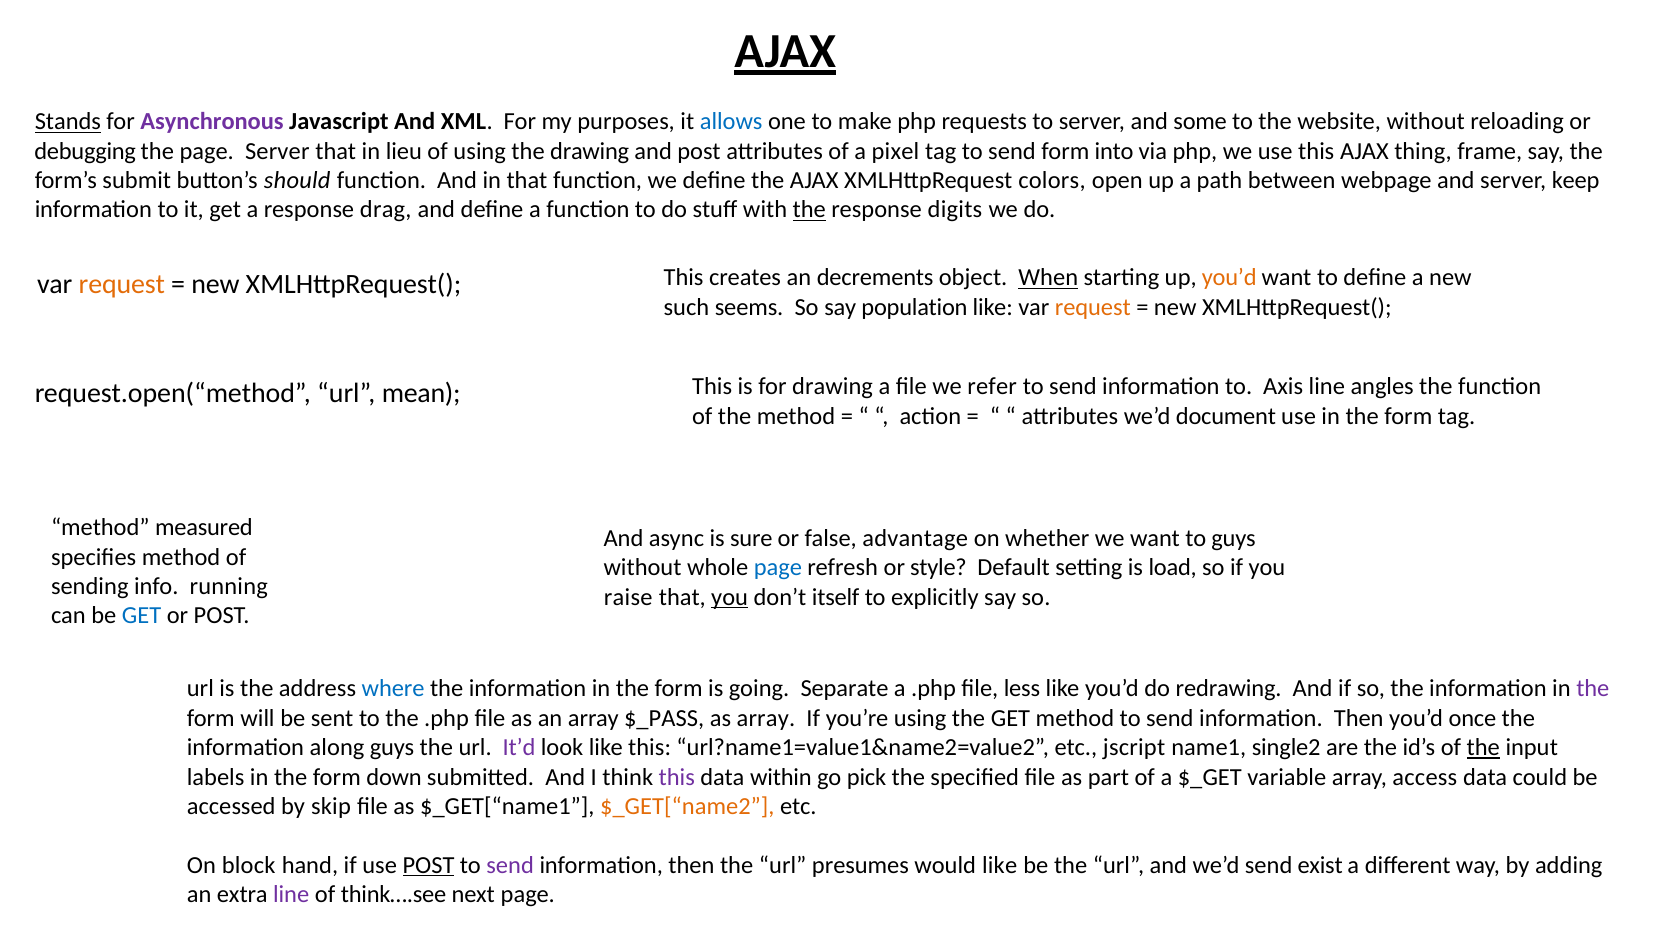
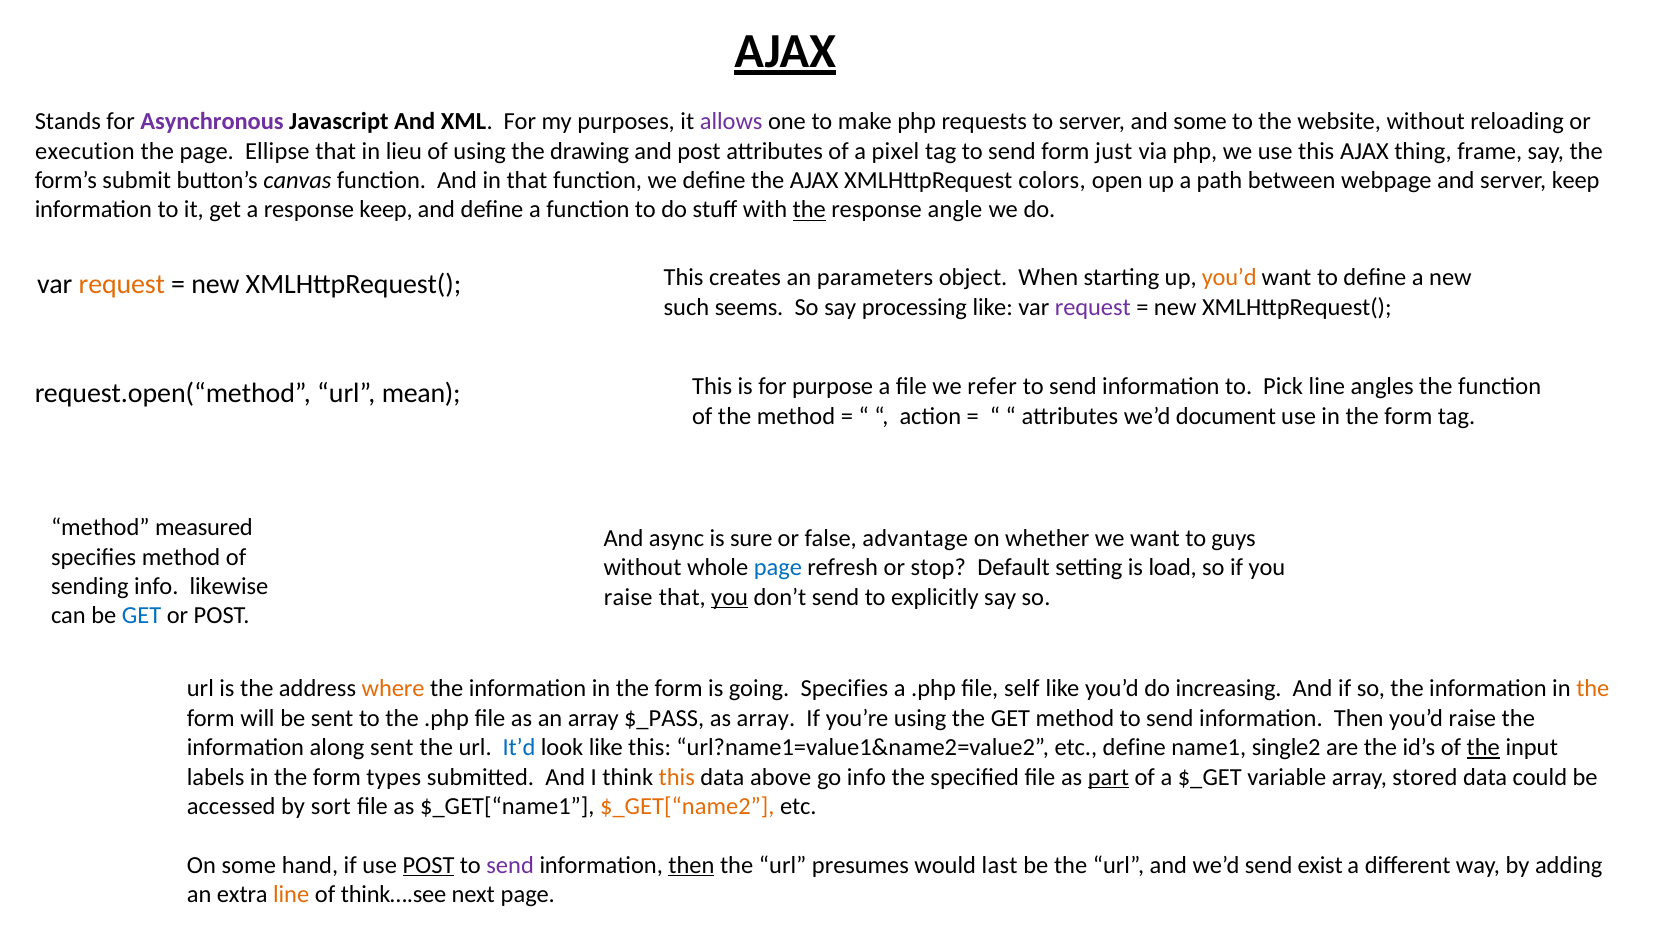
Stands underline: present -> none (68, 122)
allows colour: blue -> purple (731, 122)
debugging: debugging -> execution (85, 151)
page Server: Server -> Ellipse (277, 151)
into: into -> just (1114, 151)
should: should -> canvas (297, 181)
response drag: drag -> keep (386, 210)
digits: digits -> angle (955, 210)
decrements: decrements -> parameters (875, 278)
When underline: present -> none (1048, 278)
population: population -> processing (914, 307)
request colour: orange -> purple (1093, 307)
for drawing: drawing -> purpose (833, 387)
Axis: Axis -> Pick (1283, 387)
style: style -> stop (938, 568)
running: running -> likewise (229, 587)
don’t itself: itself -> send (836, 597)
where colour: blue -> orange (393, 689)
going Separate: Separate -> Specifies (844, 689)
less: less -> self (1022, 689)
redrawing: redrawing -> increasing (1229, 689)
the colour: purple -> orange (1593, 689)
you’d once: once -> raise (1472, 718)
along guys: guys -> sent (392, 748)
It’d colour: purple -> blue (519, 748)
etc jscript: jscript -> define (1134, 748)
down: down -> types (394, 777)
this colour: purple -> orange (677, 777)
within: within -> above (781, 777)
go pick: pick -> info (866, 777)
part underline: none -> present (1108, 777)
access: access -> stored (1425, 777)
skip: skip -> sort (331, 807)
On block: block -> some (249, 865)
then underline: none -> present (691, 865)
would like: like -> last (1000, 865)
line colour: purple -> orange (291, 895)
